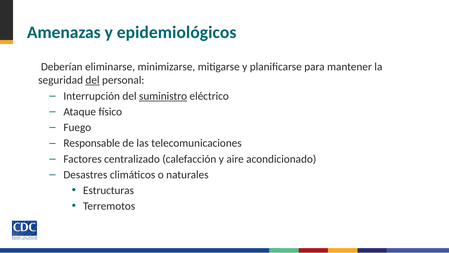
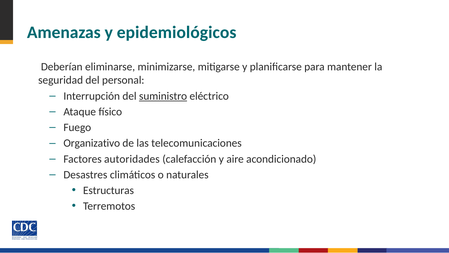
del underline: present -> none (93, 80)
Responsable: Responsable -> Organizativo (92, 143)
centralizado: centralizado -> autoridades (132, 159)
